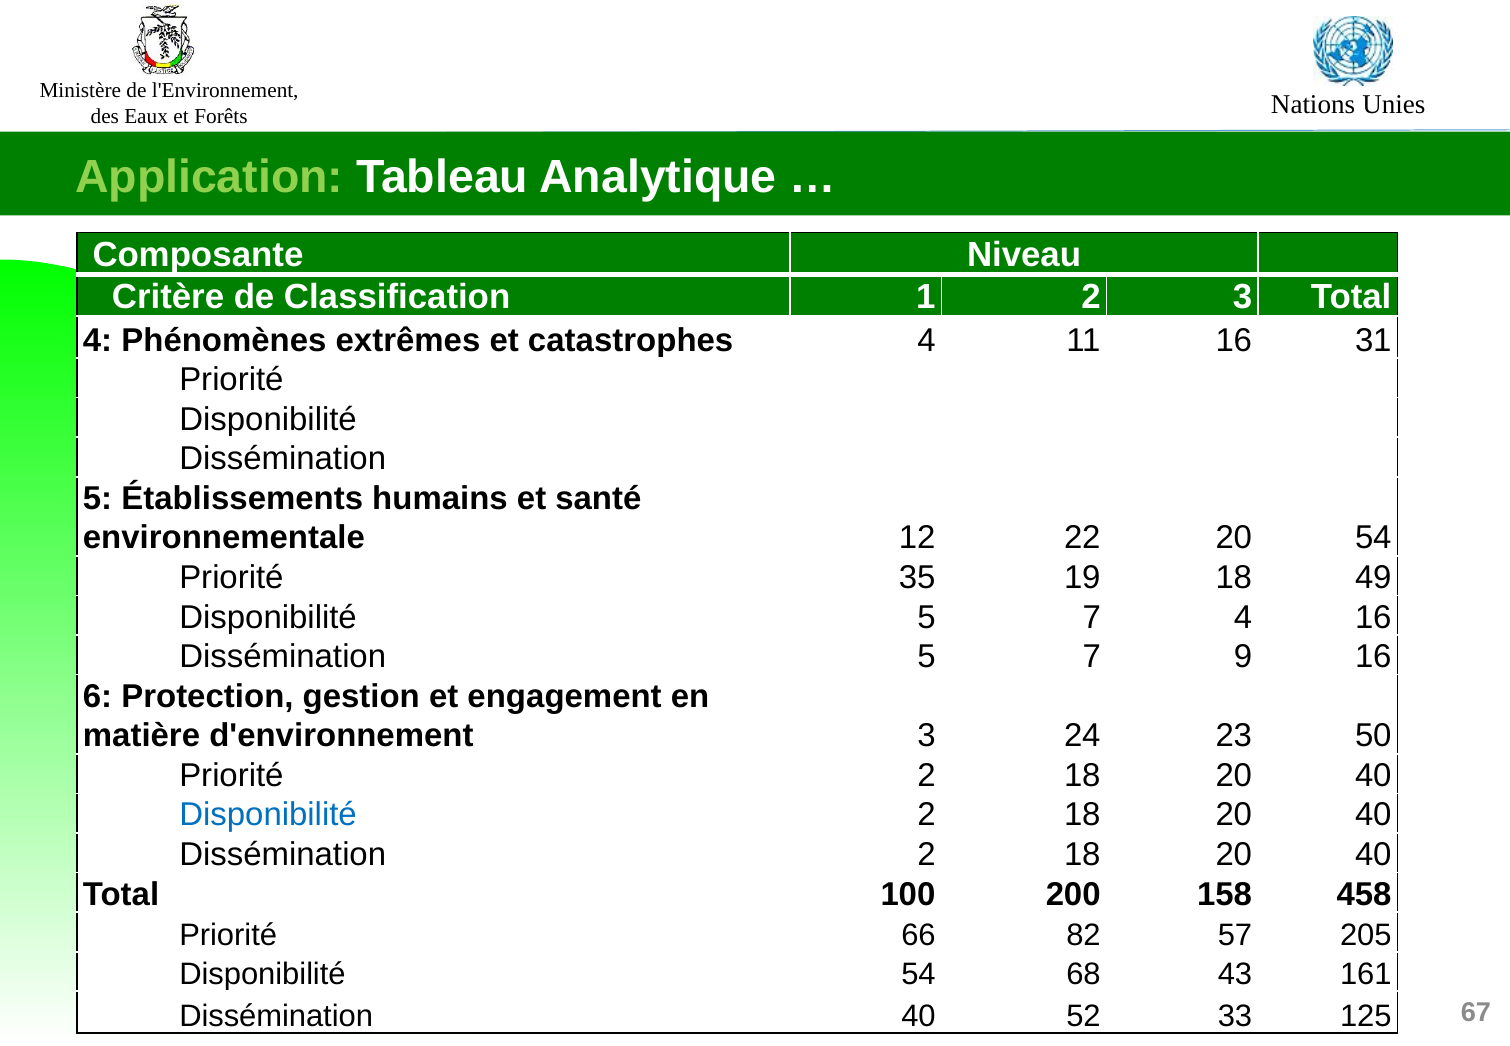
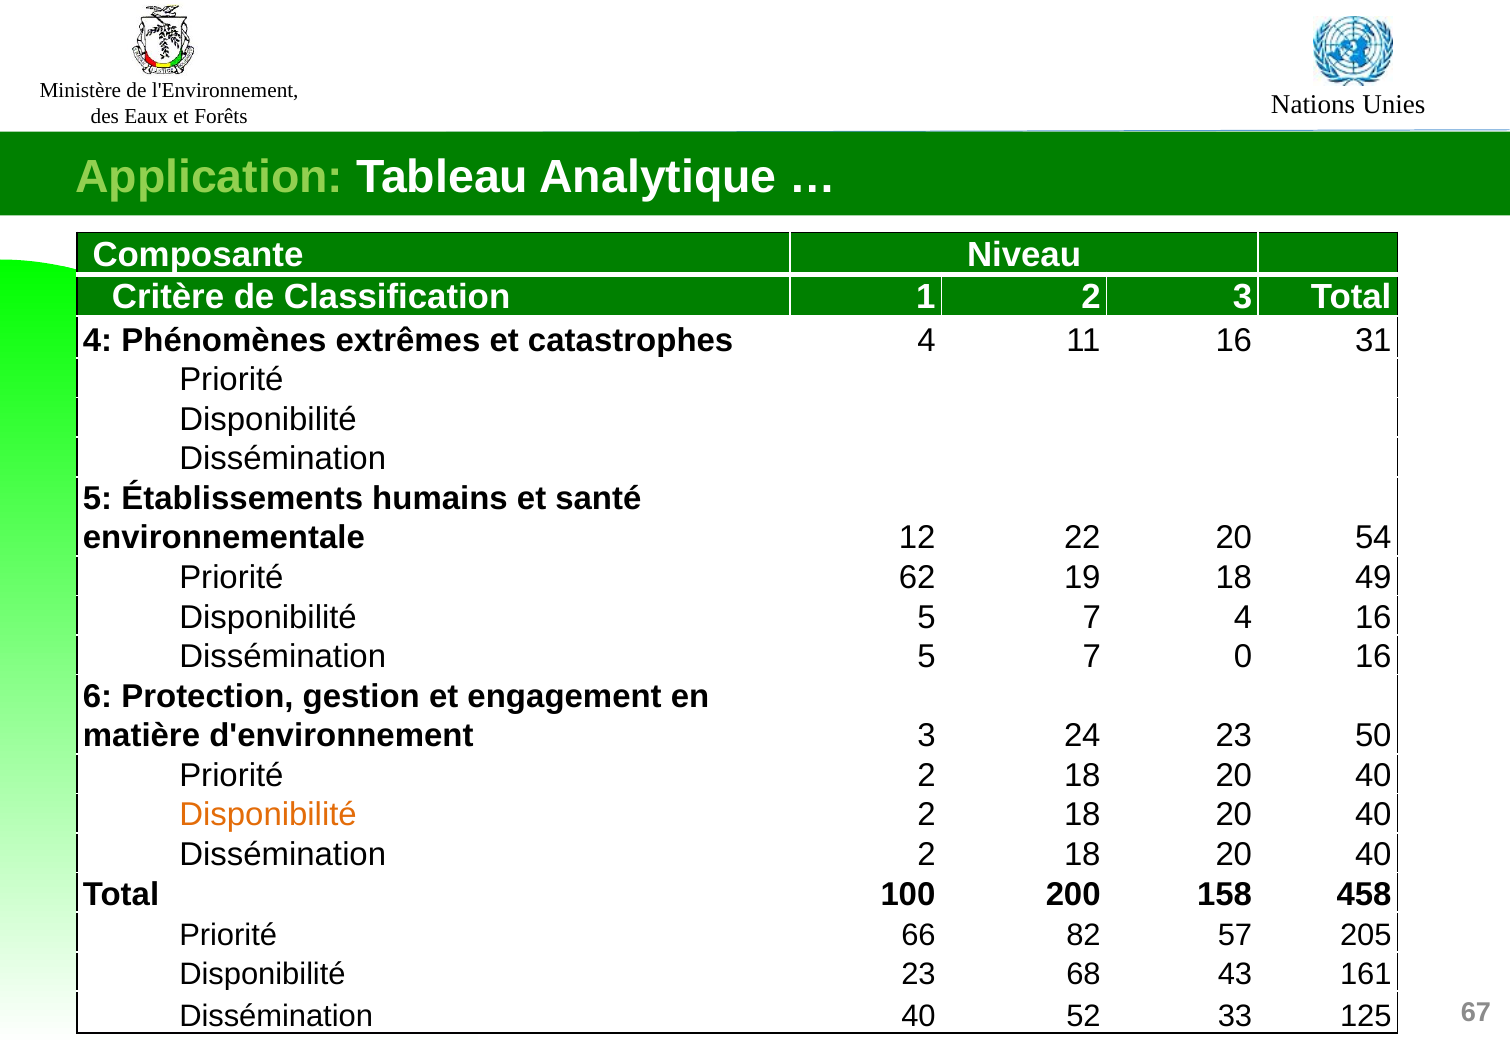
35: 35 -> 62 (917, 577)
9: 9 -> 0 (1243, 656)
Disponibilité colour: blue -> orange (268, 815)
Disponibilité 54: 54 -> 23 (918, 974)
